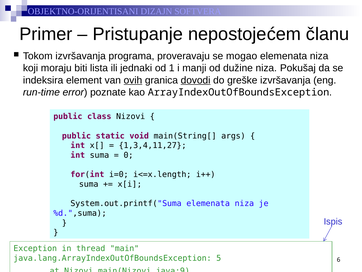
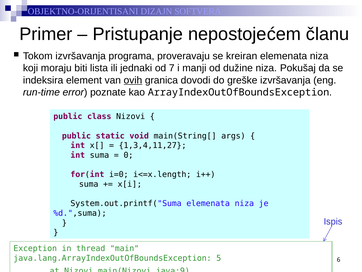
mogao: mogao -> kreiran (242, 56)
1: 1 -> 7 (172, 68)
dovodi underline: present -> none (196, 80)
